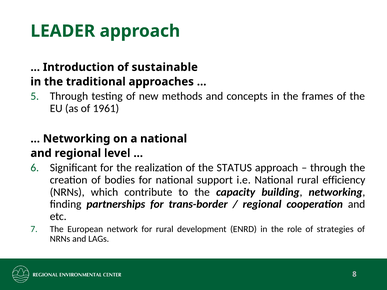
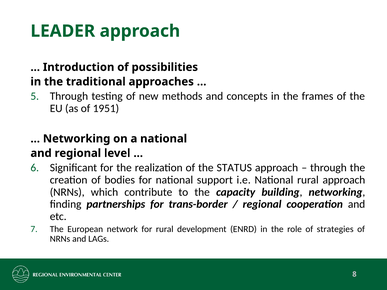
sustainable: sustainable -> possibilities (165, 67)
1961: 1961 -> 1951 (106, 108)
rural efficiency: efficiency -> approach (344, 180)
